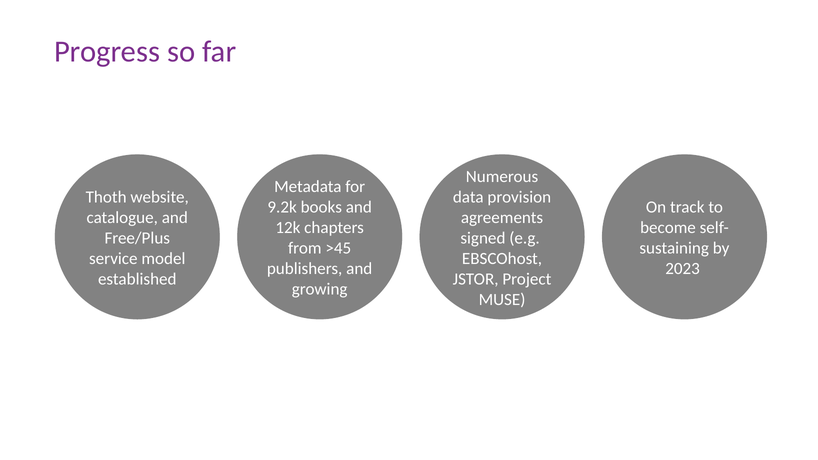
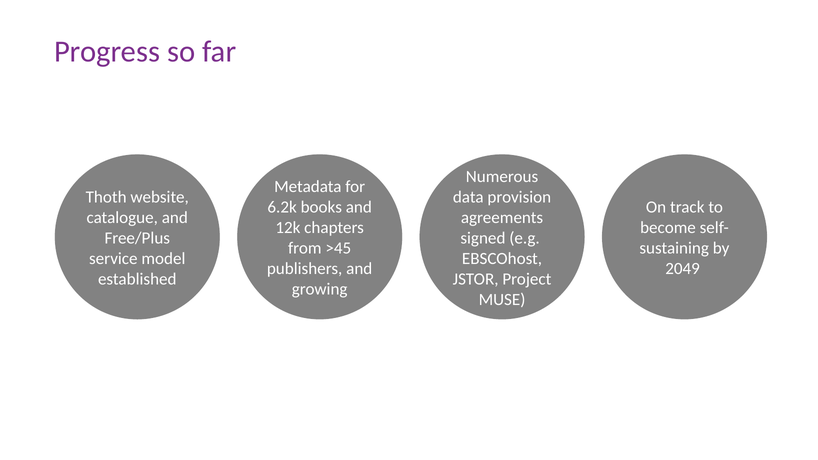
9.2k: 9.2k -> 6.2k (282, 207)
2023: 2023 -> 2049 (683, 269)
